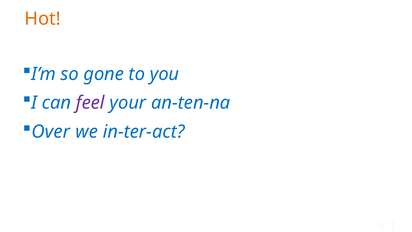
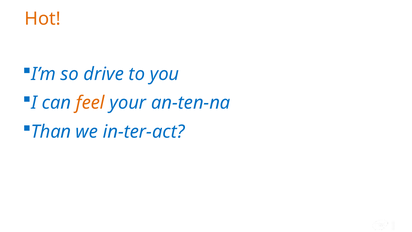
gone: gone -> drive (104, 74)
feel colour: purple -> orange (90, 103)
Over: Over -> Than (51, 132)
